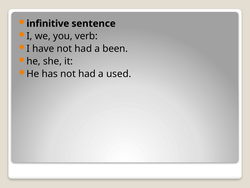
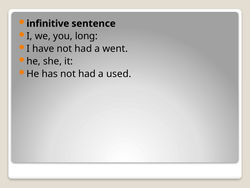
verb: verb -> long (86, 36)
been: been -> went (115, 49)
